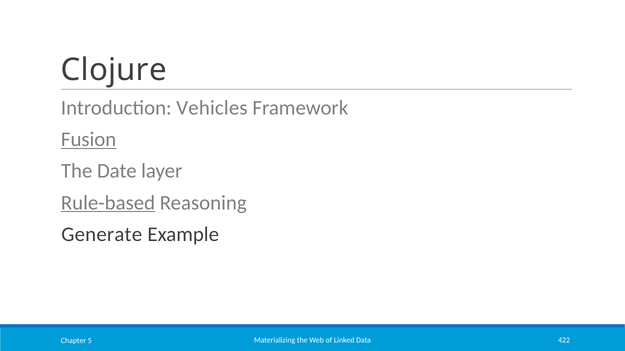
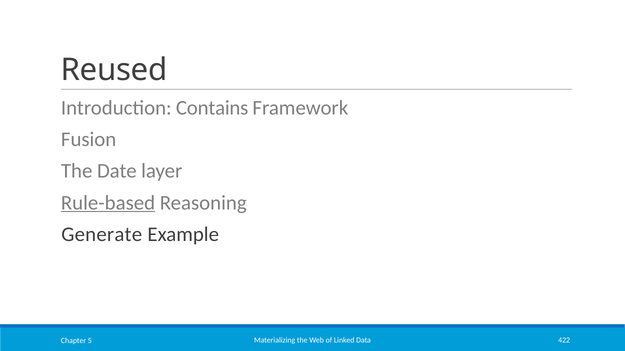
Clojure: Clojure -> Reused (114, 70)
Vehicles: Vehicles -> Contains (212, 108)
Fusion underline: present -> none (89, 140)
